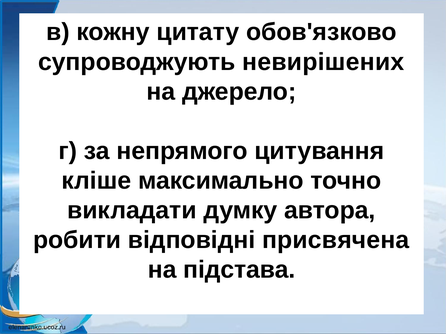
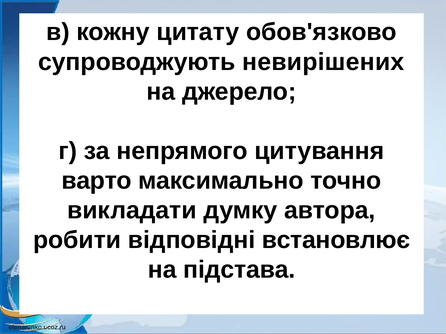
кліше: кліше -> варто (97, 181)
присвячена: присвячена -> встановлює (336, 240)
